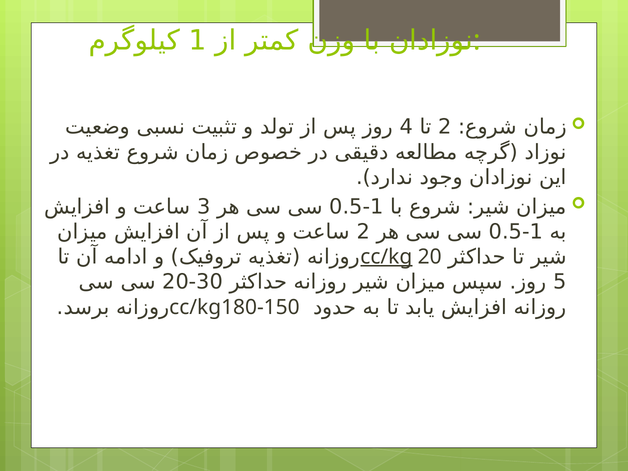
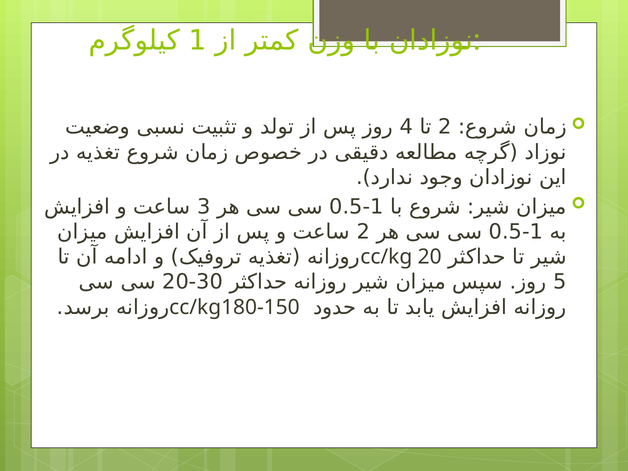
cc/kg underline: present -> none (386, 257)
